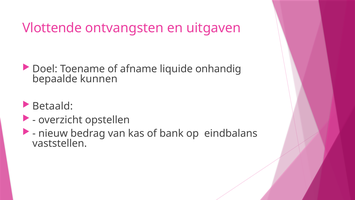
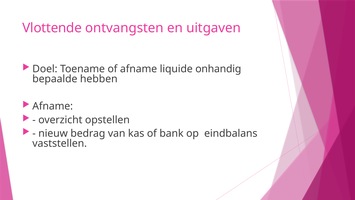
kunnen: kunnen -> hebben (99, 79)
Betaald: Betaald -> Afname (53, 106)
